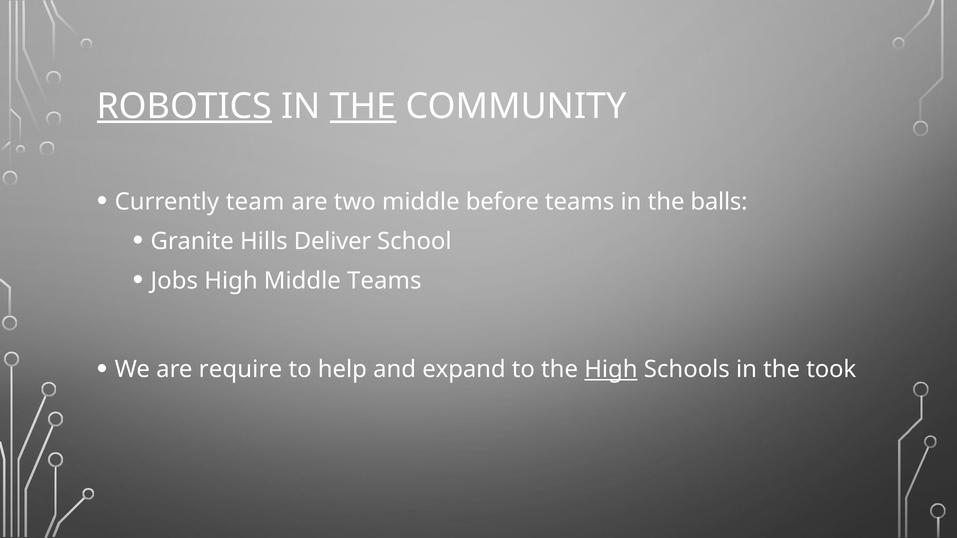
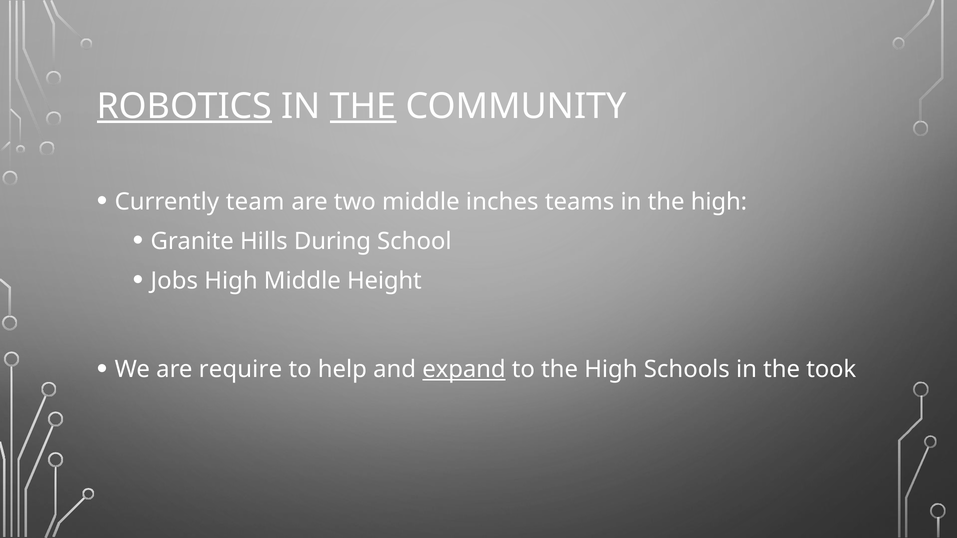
before: before -> inches (502, 202)
in the balls: balls -> high (719, 202)
Deliver: Deliver -> During (333, 241)
Middle Teams: Teams -> Height (384, 281)
expand underline: none -> present (464, 370)
High underline: present -> none (611, 370)
